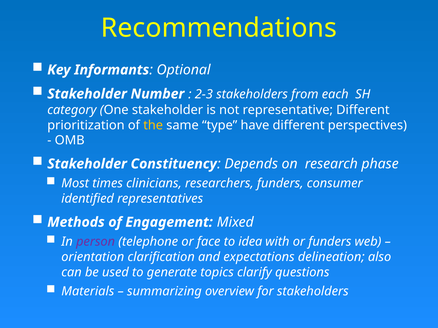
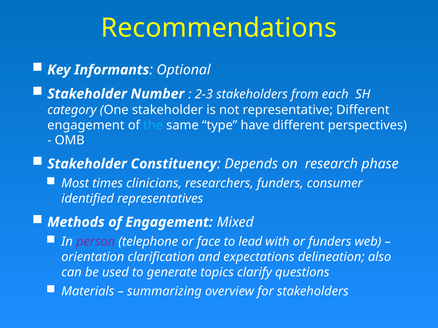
prioritization: prioritization -> engagement (86, 125)
the colour: yellow -> light blue (153, 125)
idea: idea -> lead (250, 242)
